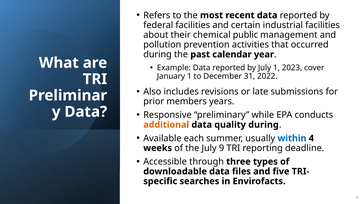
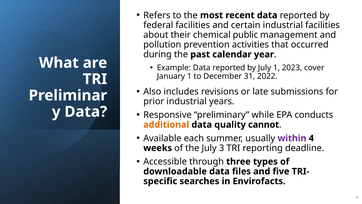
prior members: members -> industrial (187, 101)
quality during: during -> cannot (264, 124)
within colour: blue -> purple (292, 138)
July 9: 9 -> 3 (222, 148)
